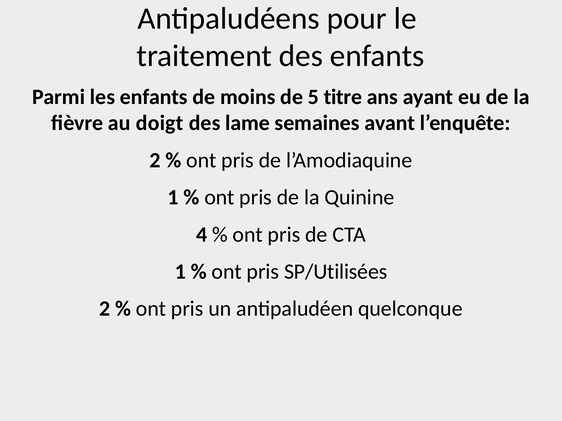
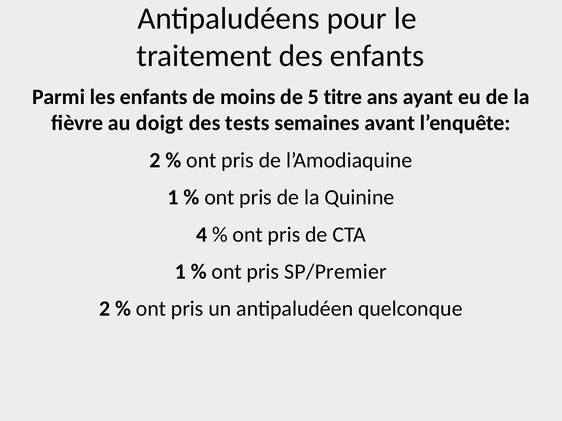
lame: lame -> tests (247, 123)
SP/Utilisées: SP/Utilisées -> SP/Premier (335, 272)
